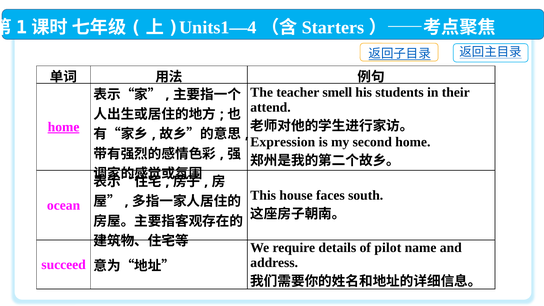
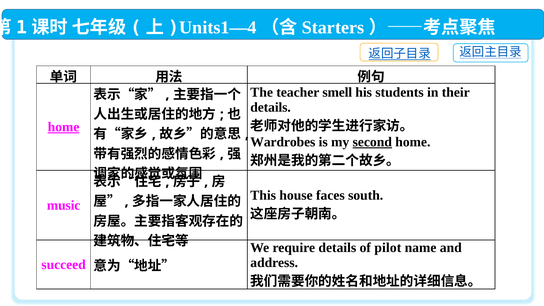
attend: attend -> details (271, 107)
Expression: Expression -> Wardrobes (283, 142)
second underline: none -> present (372, 142)
ocean: ocean -> music (64, 205)
